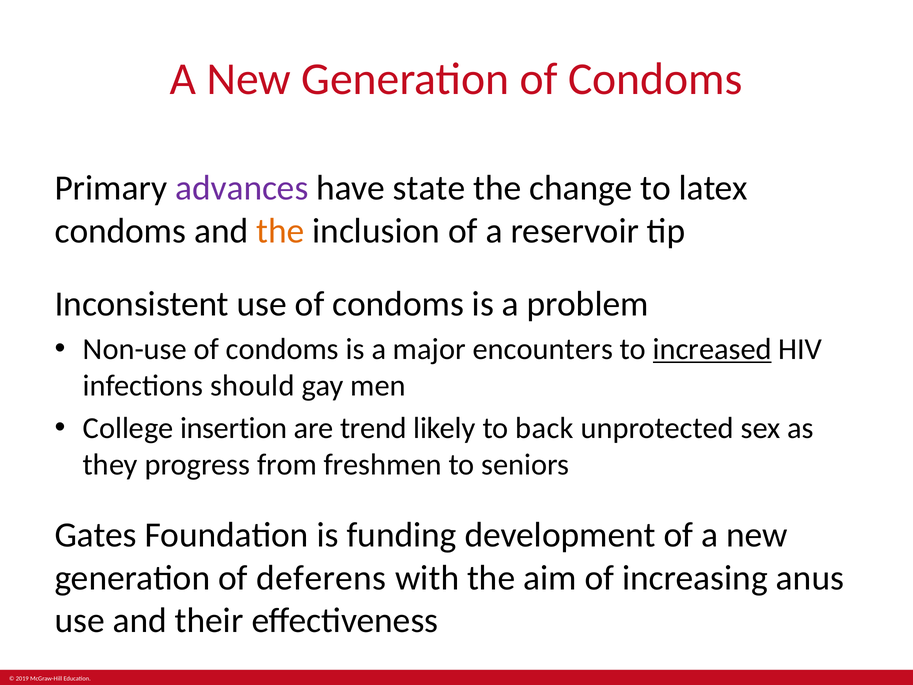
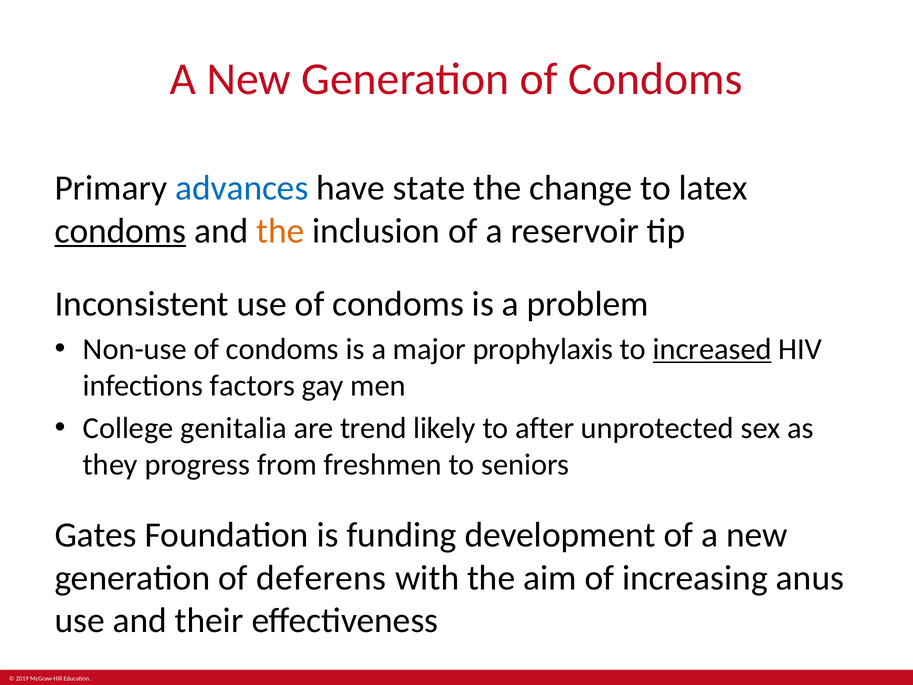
advances colour: purple -> blue (242, 188)
condoms underline: none -> present (120, 231)
encounters: encounters -> prophylaxis (543, 349)
should: should -> factors (253, 386)
insertion: insertion -> genitalia (233, 428)
back: back -> after (545, 428)
